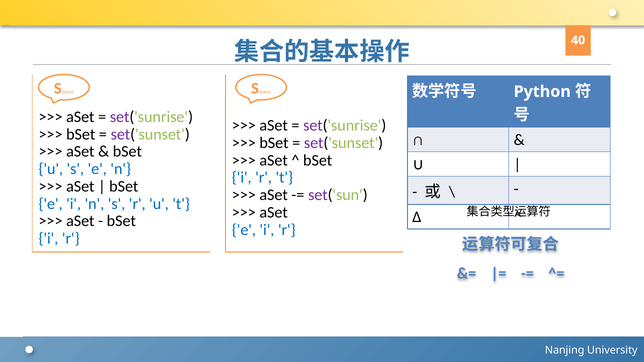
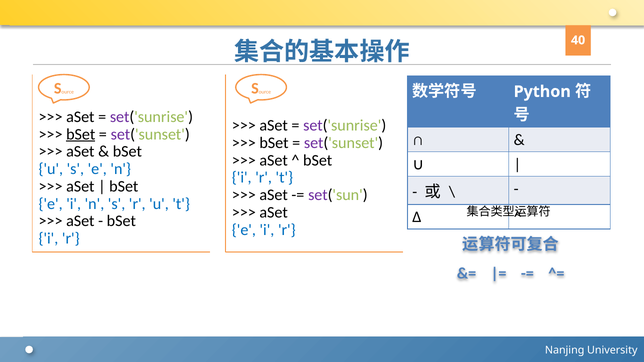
bSet underline: none -> present (81, 134)
